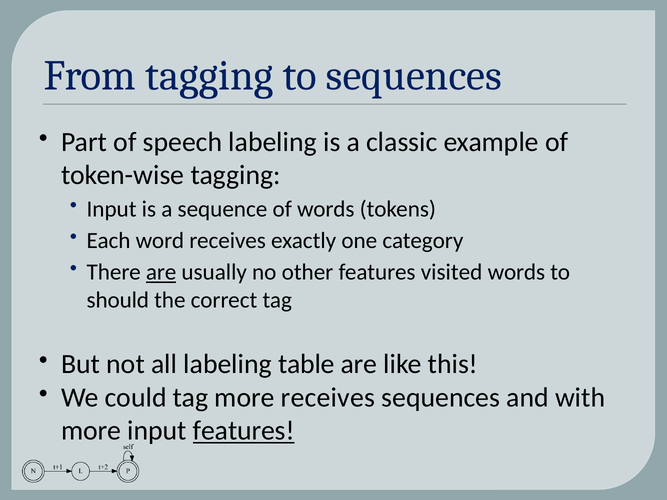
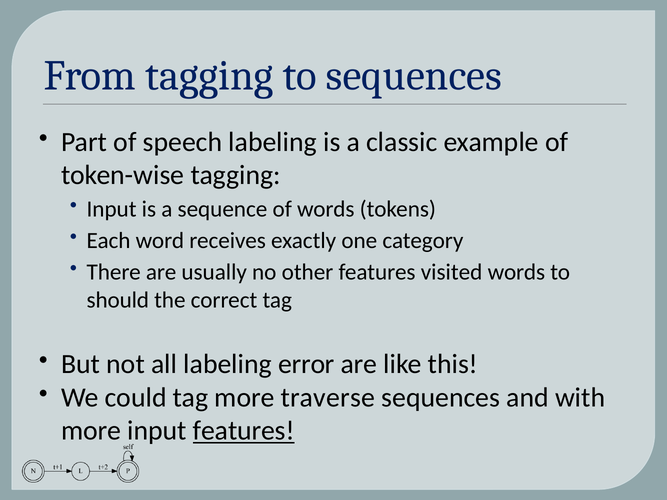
are underline: present -> none (161, 272)
table: table -> error (306, 364)
more receives: receives -> traverse (328, 398)
